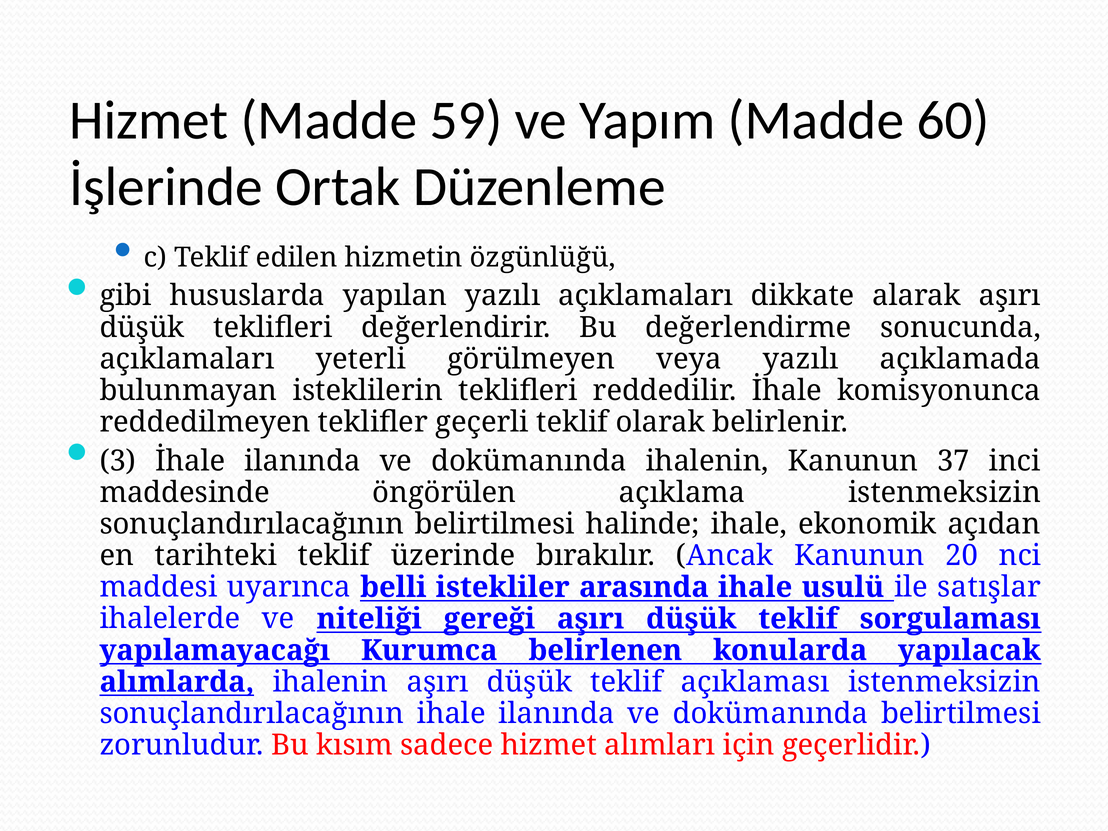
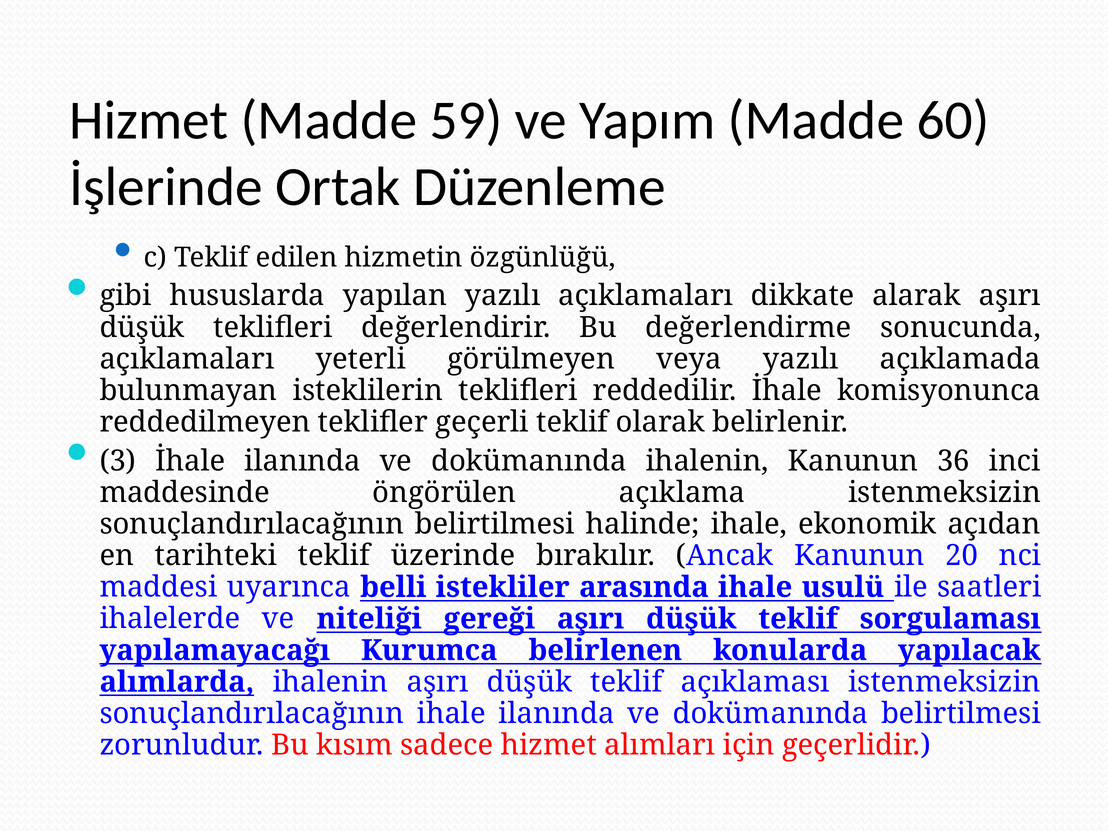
37: 37 -> 36 (953, 461)
satışlar: satışlar -> saatleri (989, 587)
